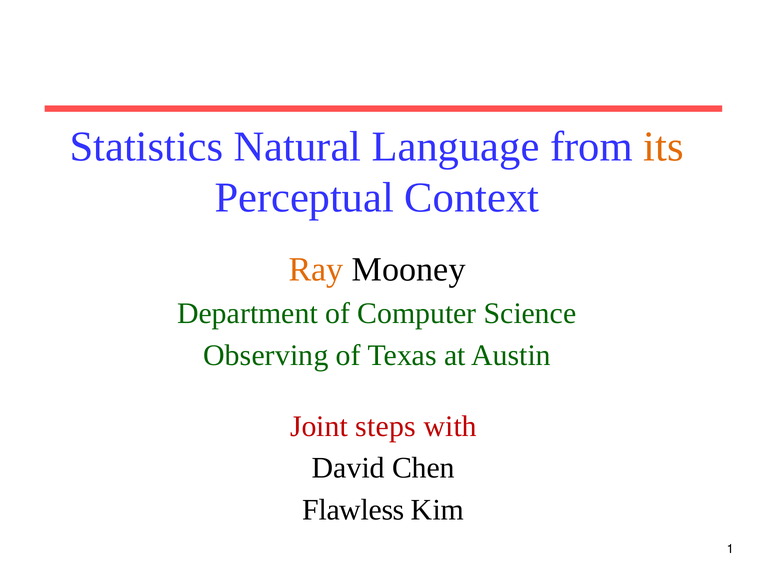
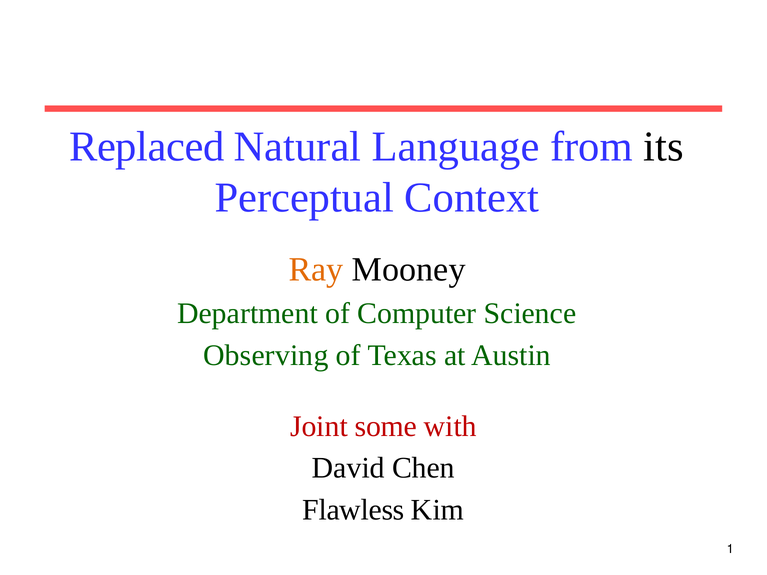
Statistics: Statistics -> Replaced (147, 147)
its colour: orange -> black (664, 147)
steps: steps -> some (386, 426)
